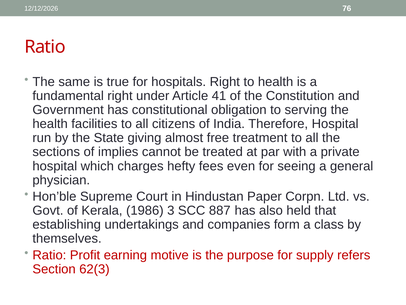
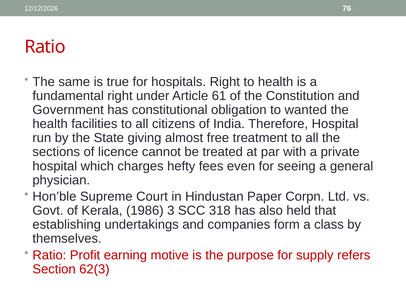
41: 41 -> 61 (219, 96)
serving: serving -> wanted (306, 110)
implies: implies -> licence (118, 152)
887: 887 -> 318 (220, 210)
